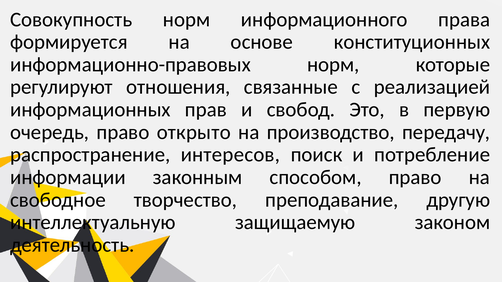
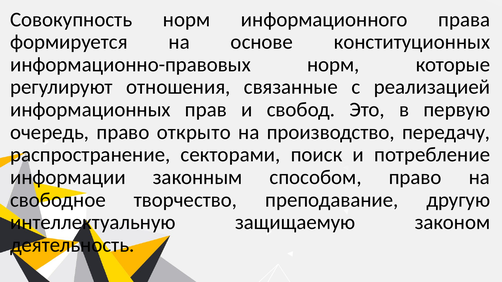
интересов: интересов -> секторами (231, 155)
